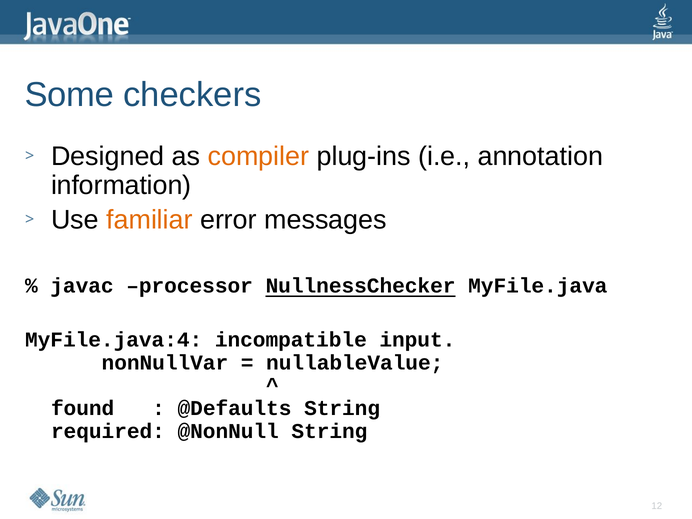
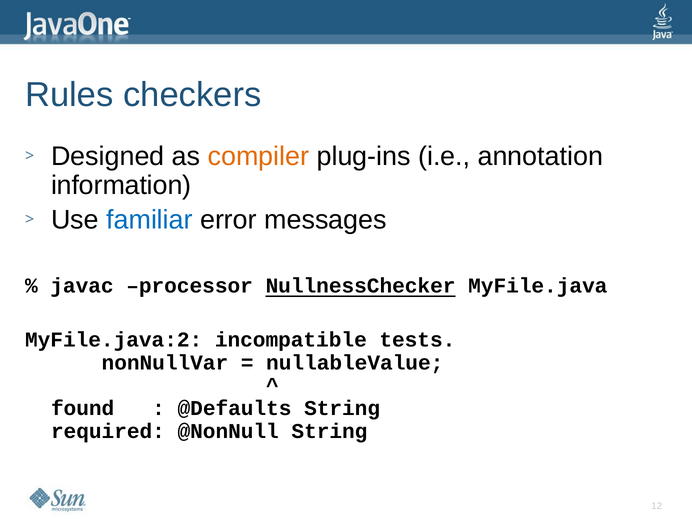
Some: Some -> Rules (69, 95)
familiar colour: orange -> blue (150, 220)
MyFile.java:4: MyFile.java:4 -> MyFile.java:2 (114, 340)
input: input -> tests (417, 340)
